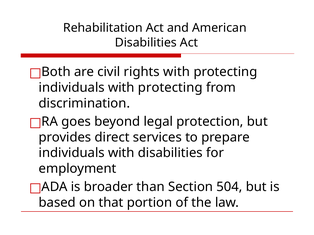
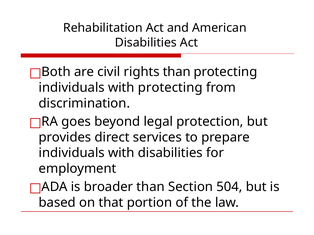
rights with: with -> than (177, 72)
